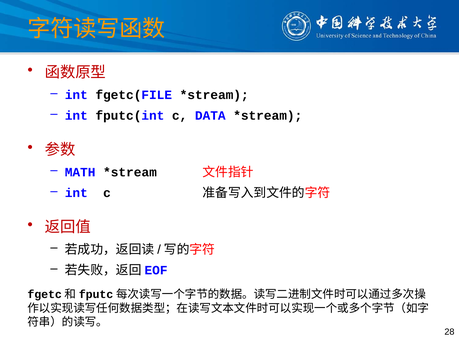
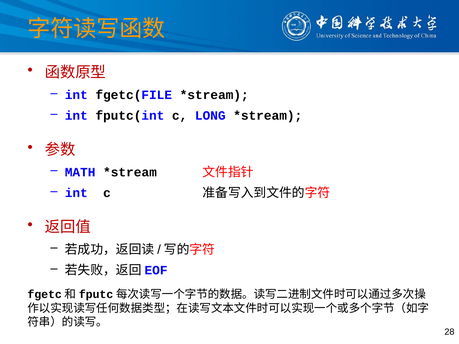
DATA: DATA -> LONG (210, 116)
